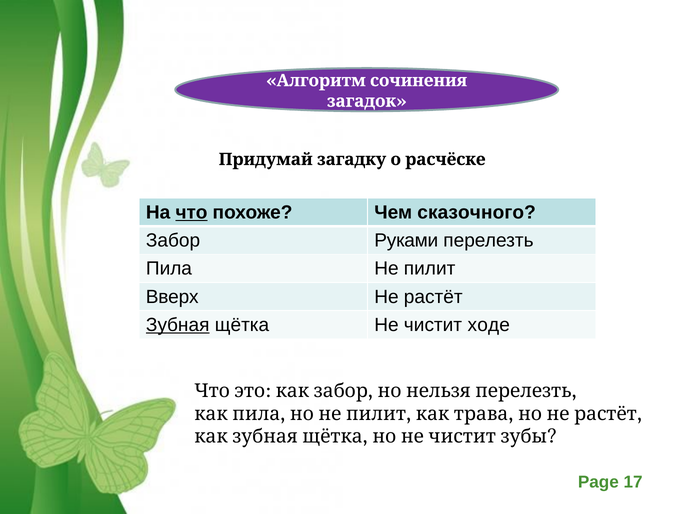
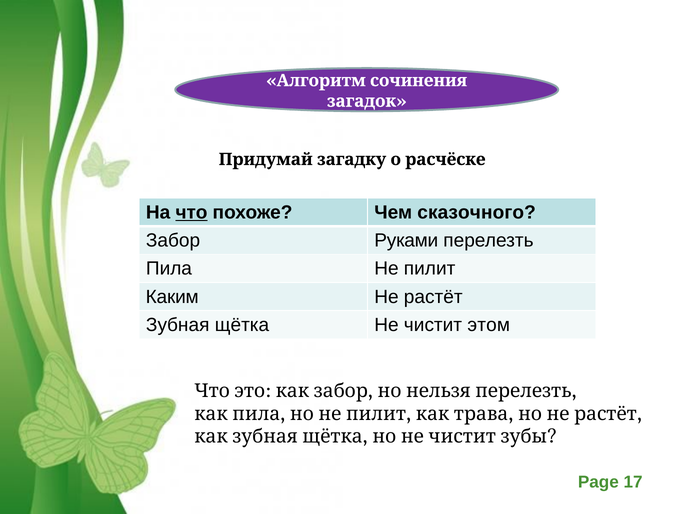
Вверх: Вверх -> Каким (172, 297)
Зубная underline: present -> none (178, 325)
ходе: ходе -> этом (489, 325)
